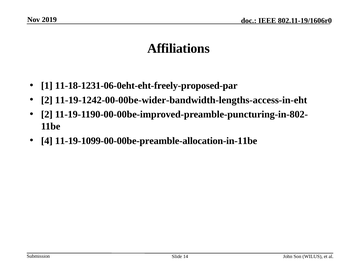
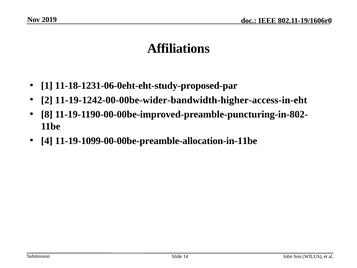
11-18-1231-06-0eht-eht-freely-proposed-par: 11-18-1231-06-0eht-eht-freely-proposed-par -> 11-18-1231-06-0eht-eht-study-proposed-par (146, 85)
11-19-1242-00-00be-wider-bandwidth-lengths-access-in-eht: 11-19-1242-00-00be-wider-bandwidth-lengths-access-in-eht -> 11-19-1242-00-00be-wider-bandwidth-higher-access-in-eht (181, 100)
2: 2 -> 8 (47, 114)
